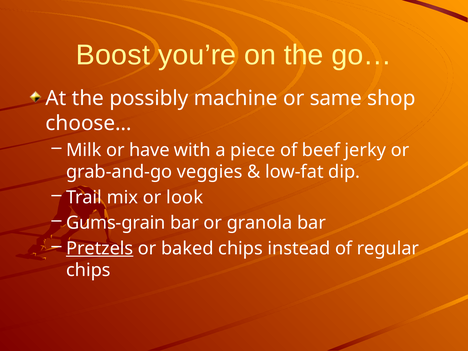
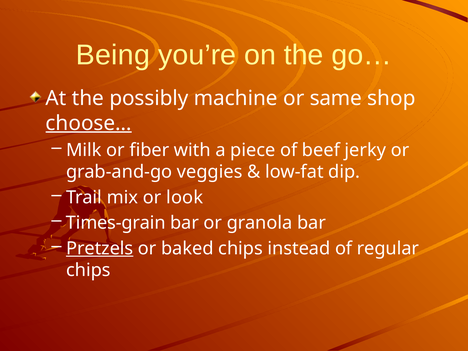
Boost: Boost -> Being (113, 55)
choose… underline: none -> present (89, 123)
have: have -> fiber (149, 150)
Gums-grain: Gums-grain -> Times-grain (116, 223)
